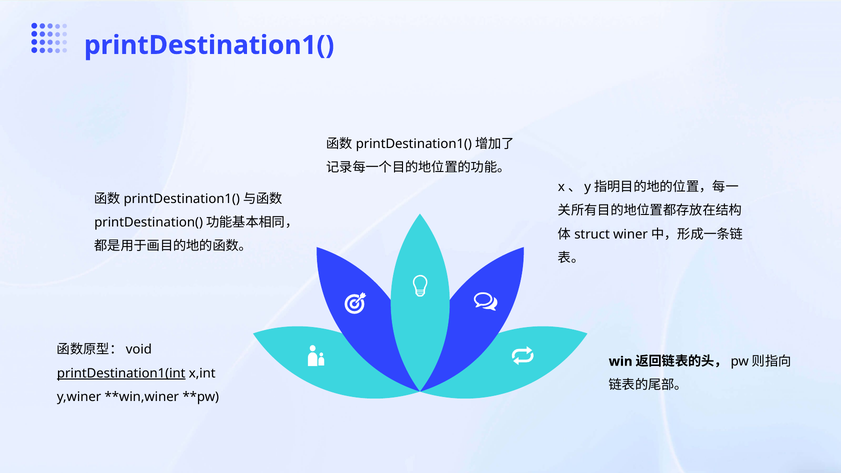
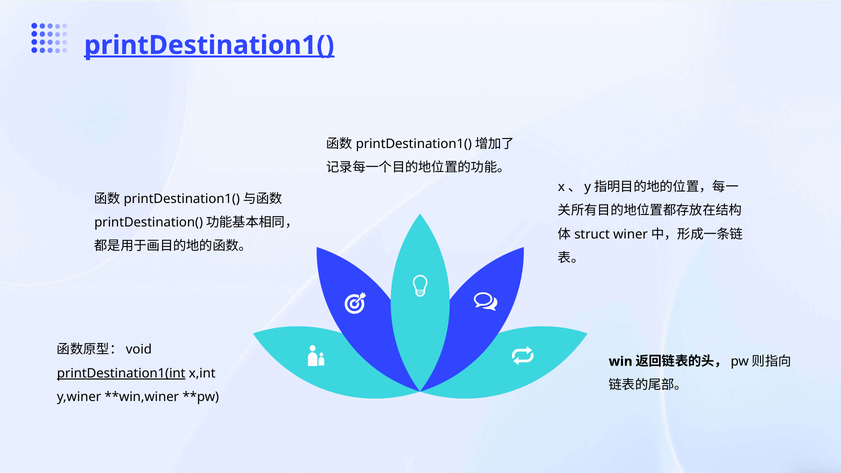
printDestination1( underline: none -> present (209, 45)
